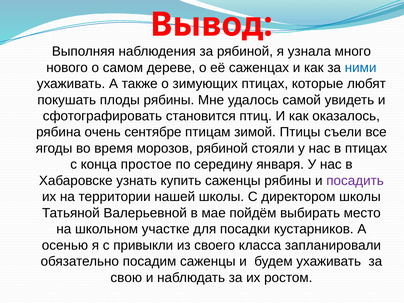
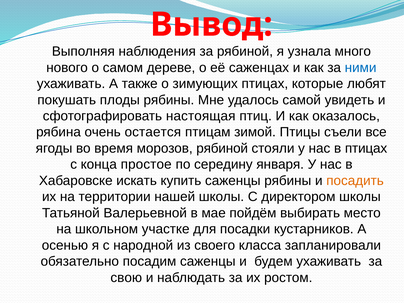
становится: становится -> настоящая (201, 116)
сентябре: сентябре -> остается (153, 132)
узнать: узнать -> искать (137, 181)
посадить colour: purple -> orange (355, 181)
привыкли: привыкли -> народной (143, 245)
